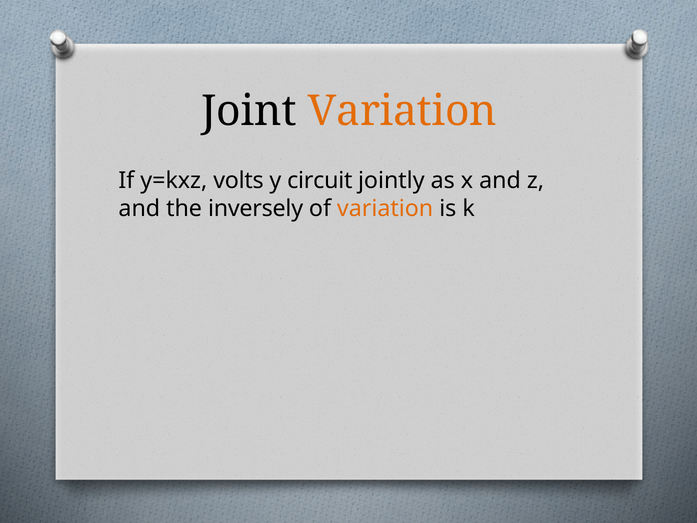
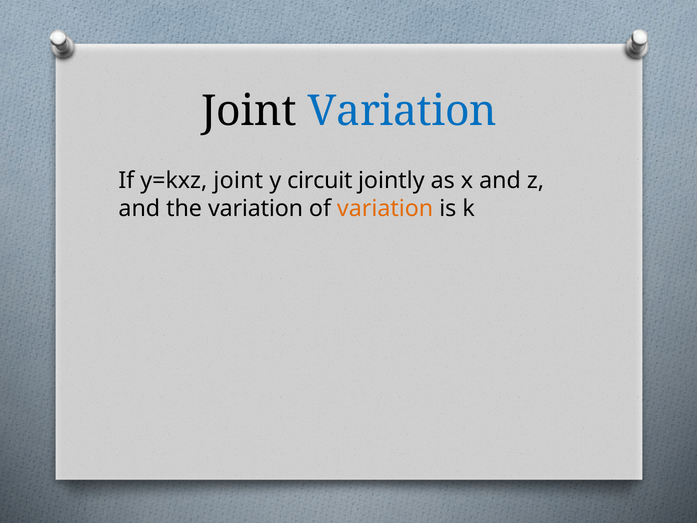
Variation colour: orange -> blue (402, 111)
y=kxz volts: volts -> joint (238, 181)
the inversely: inversely -> variation (256, 208)
